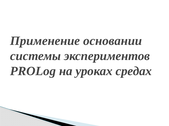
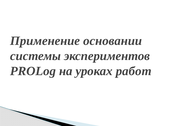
средах: средах -> работ (134, 71)
